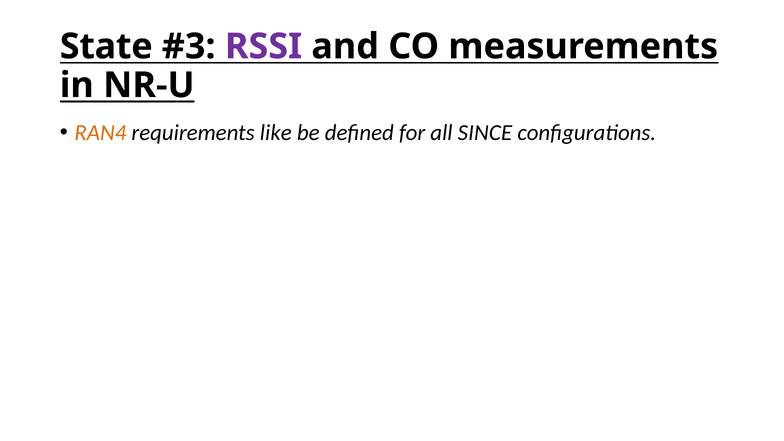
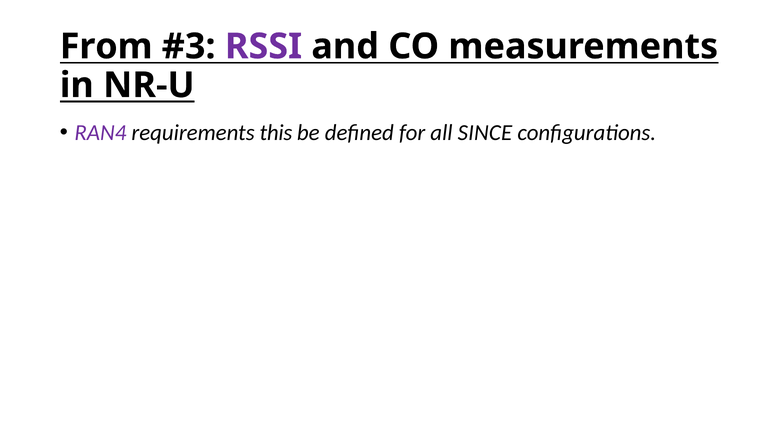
State: State -> From (106, 46)
RAN4 colour: orange -> purple (100, 133)
like: like -> this (276, 133)
